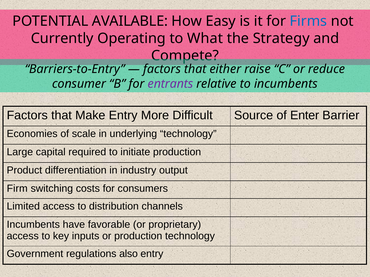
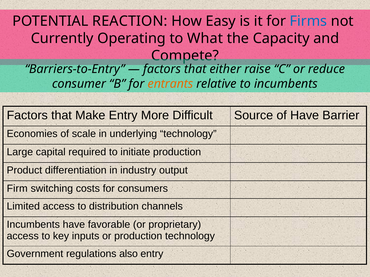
AVAILABLE: AVAILABLE -> REACTION (130, 21)
Strategy: Strategy -> Capacity (281, 38)
entrants colour: purple -> orange (170, 84)
of Enter: Enter -> Have (305, 115)
